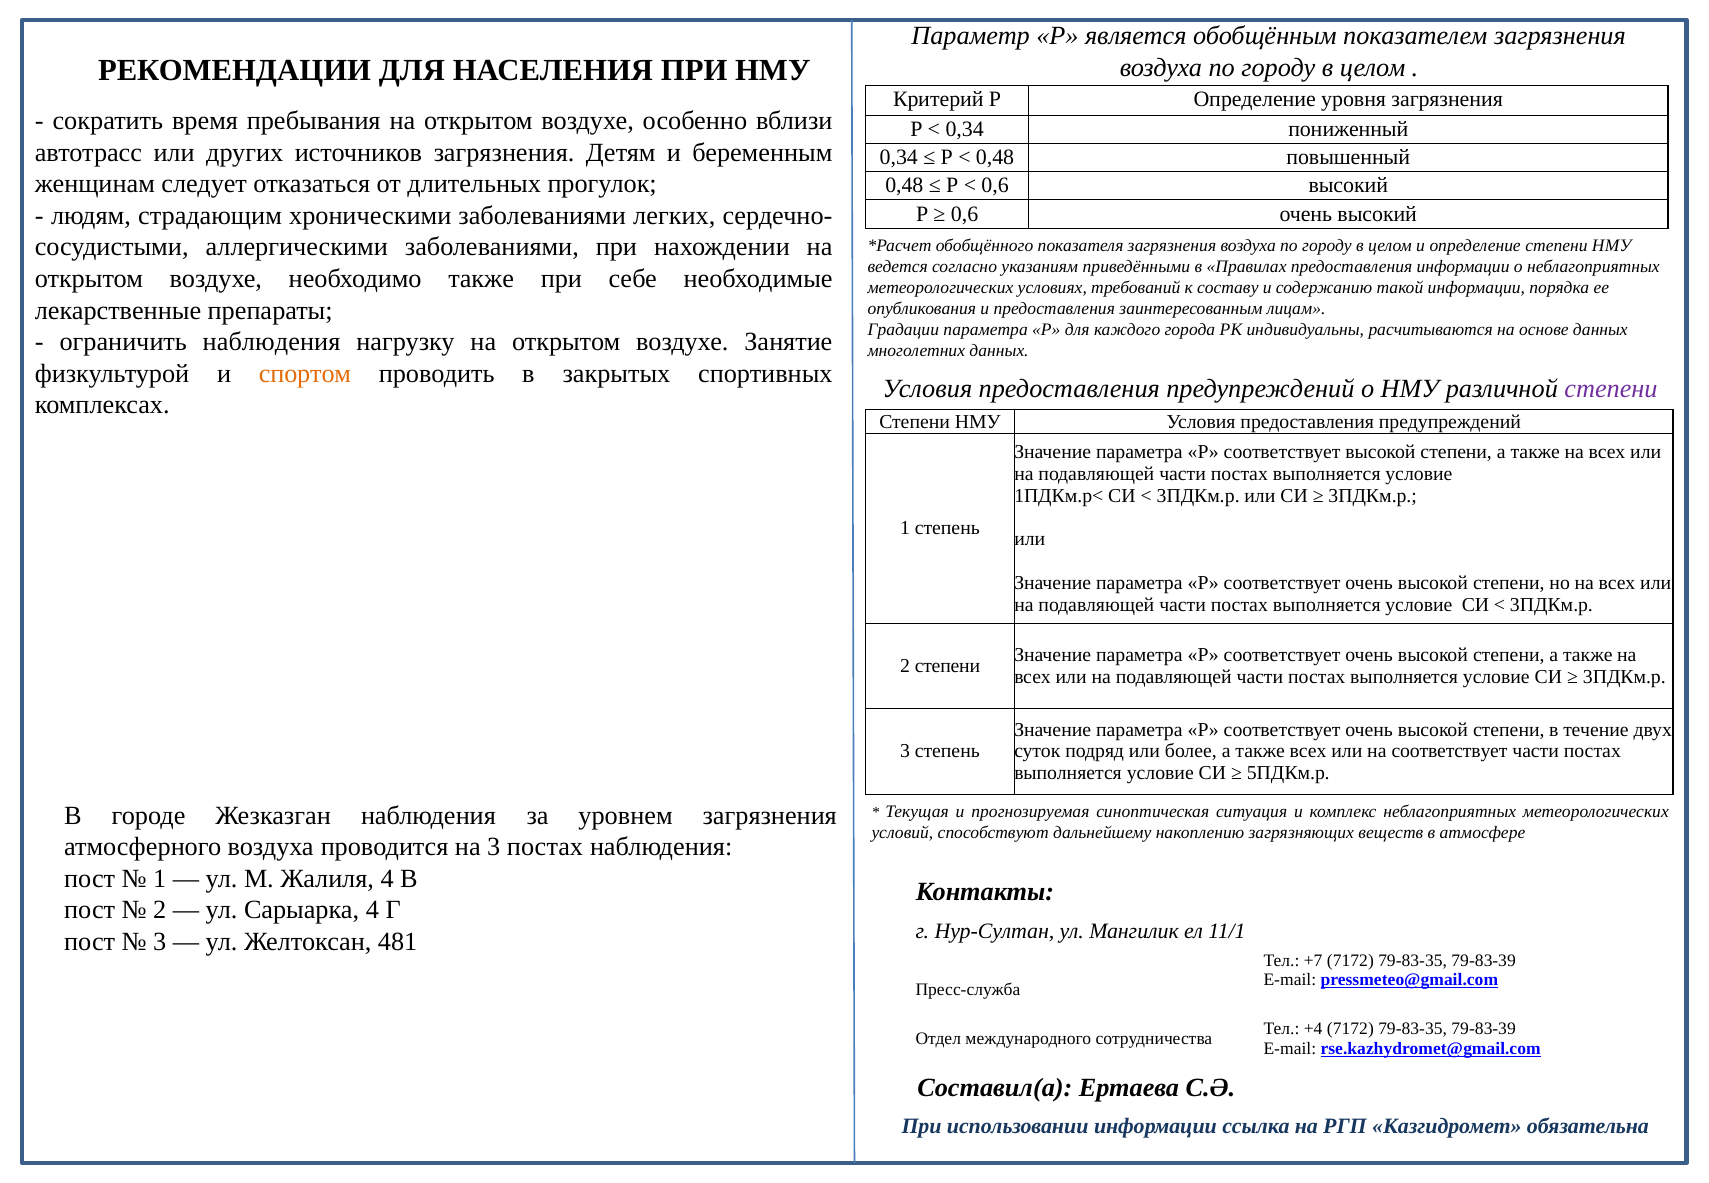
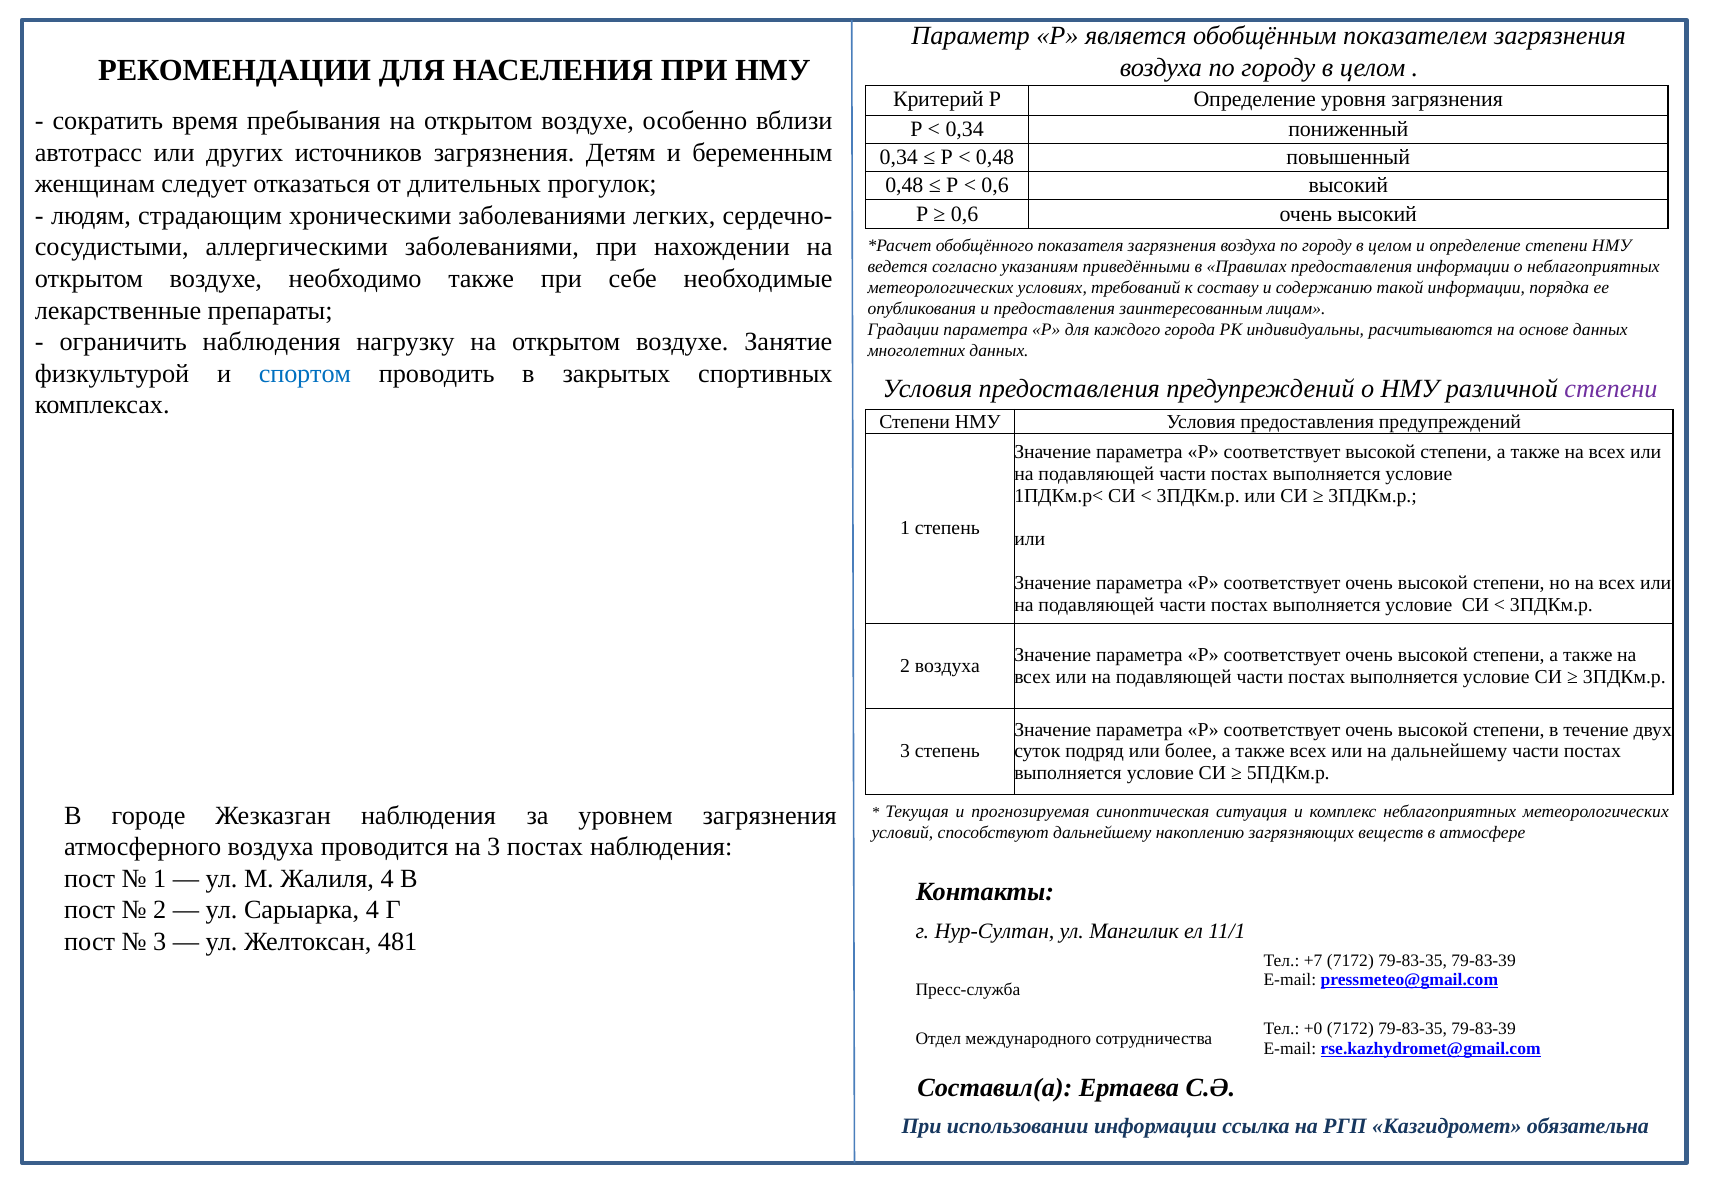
спортом colour: orange -> blue (305, 374)
2 степени: степени -> воздуха (947, 666)
на соответствует: соответствует -> дальнейшему (1449, 752)
+4: +4 -> +0 (1313, 1029)
